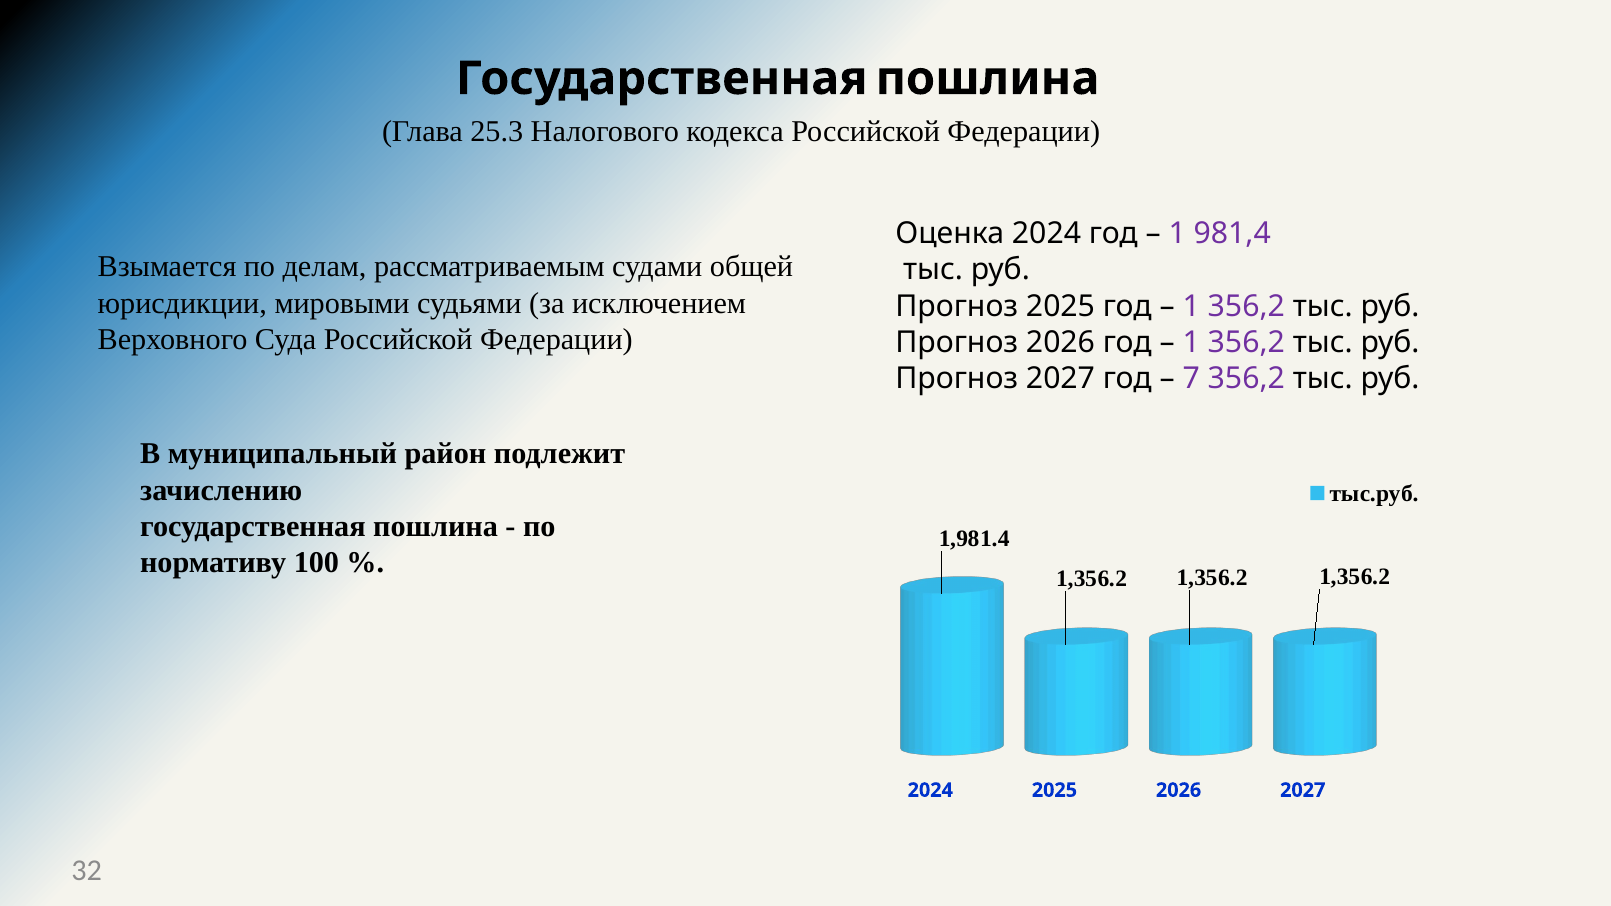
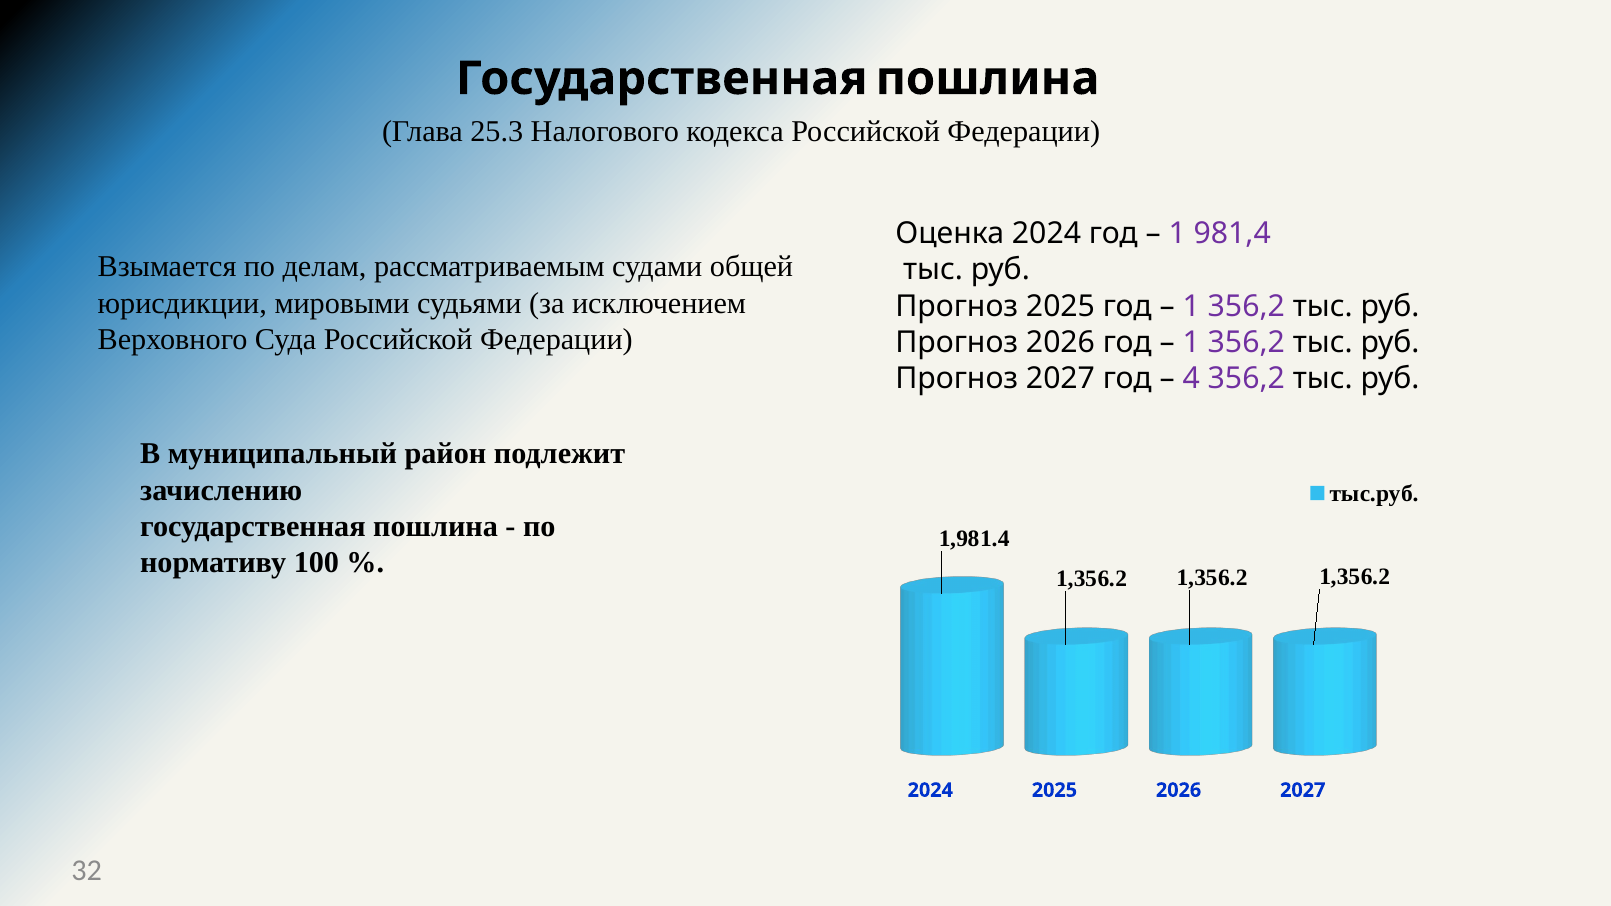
7: 7 -> 4 (1191, 379)
